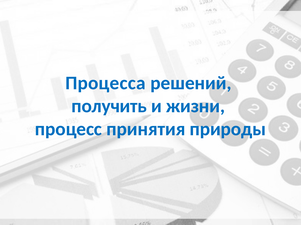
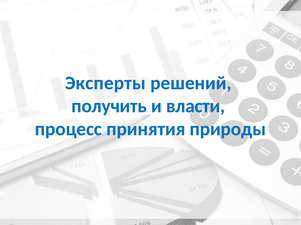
Процесса: Процесса -> Эксперты (105, 83)
жизни: жизни -> власти (196, 107)
